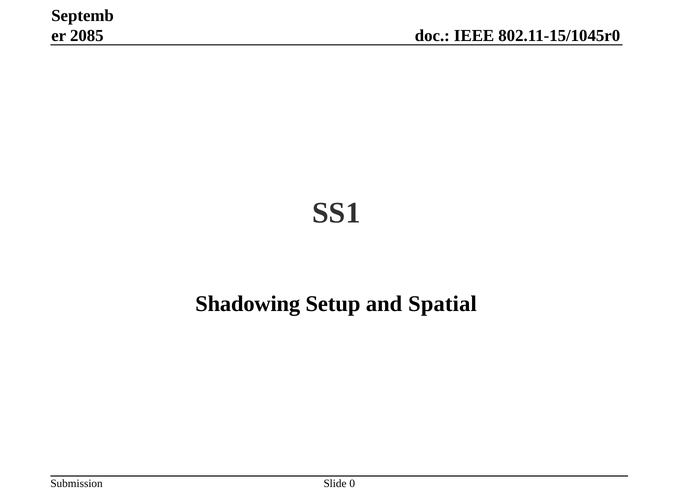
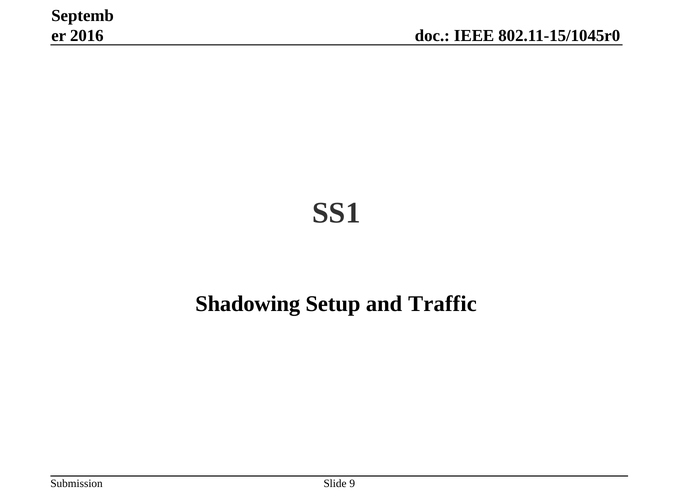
2085: 2085 -> 2016 (87, 36)
Spatial: Spatial -> Traffic (443, 304)
0: 0 -> 9 (352, 484)
